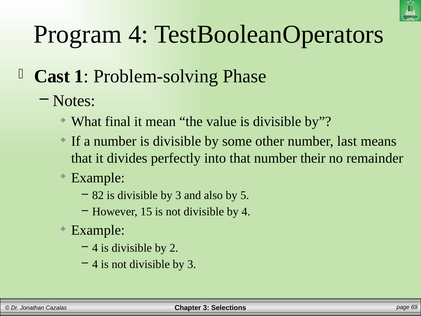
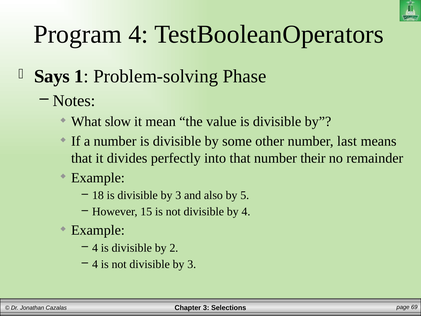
Cast: Cast -> Says (52, 76)
final: final -> slow (118, 121)
82: 82 -> 18 (98, 195)
